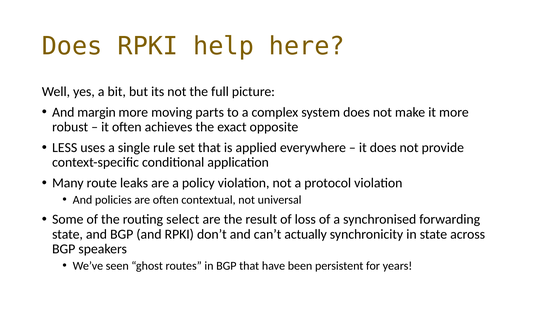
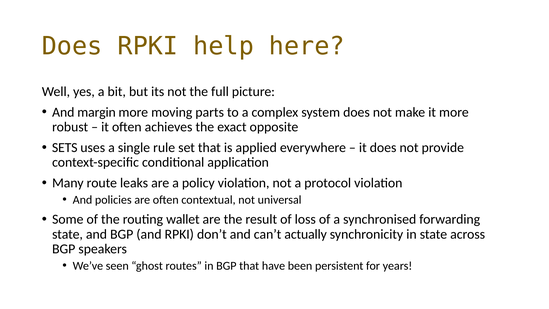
LESS: LESS -> SETS (65, 147)
select: select -> wallet (183, 219)
